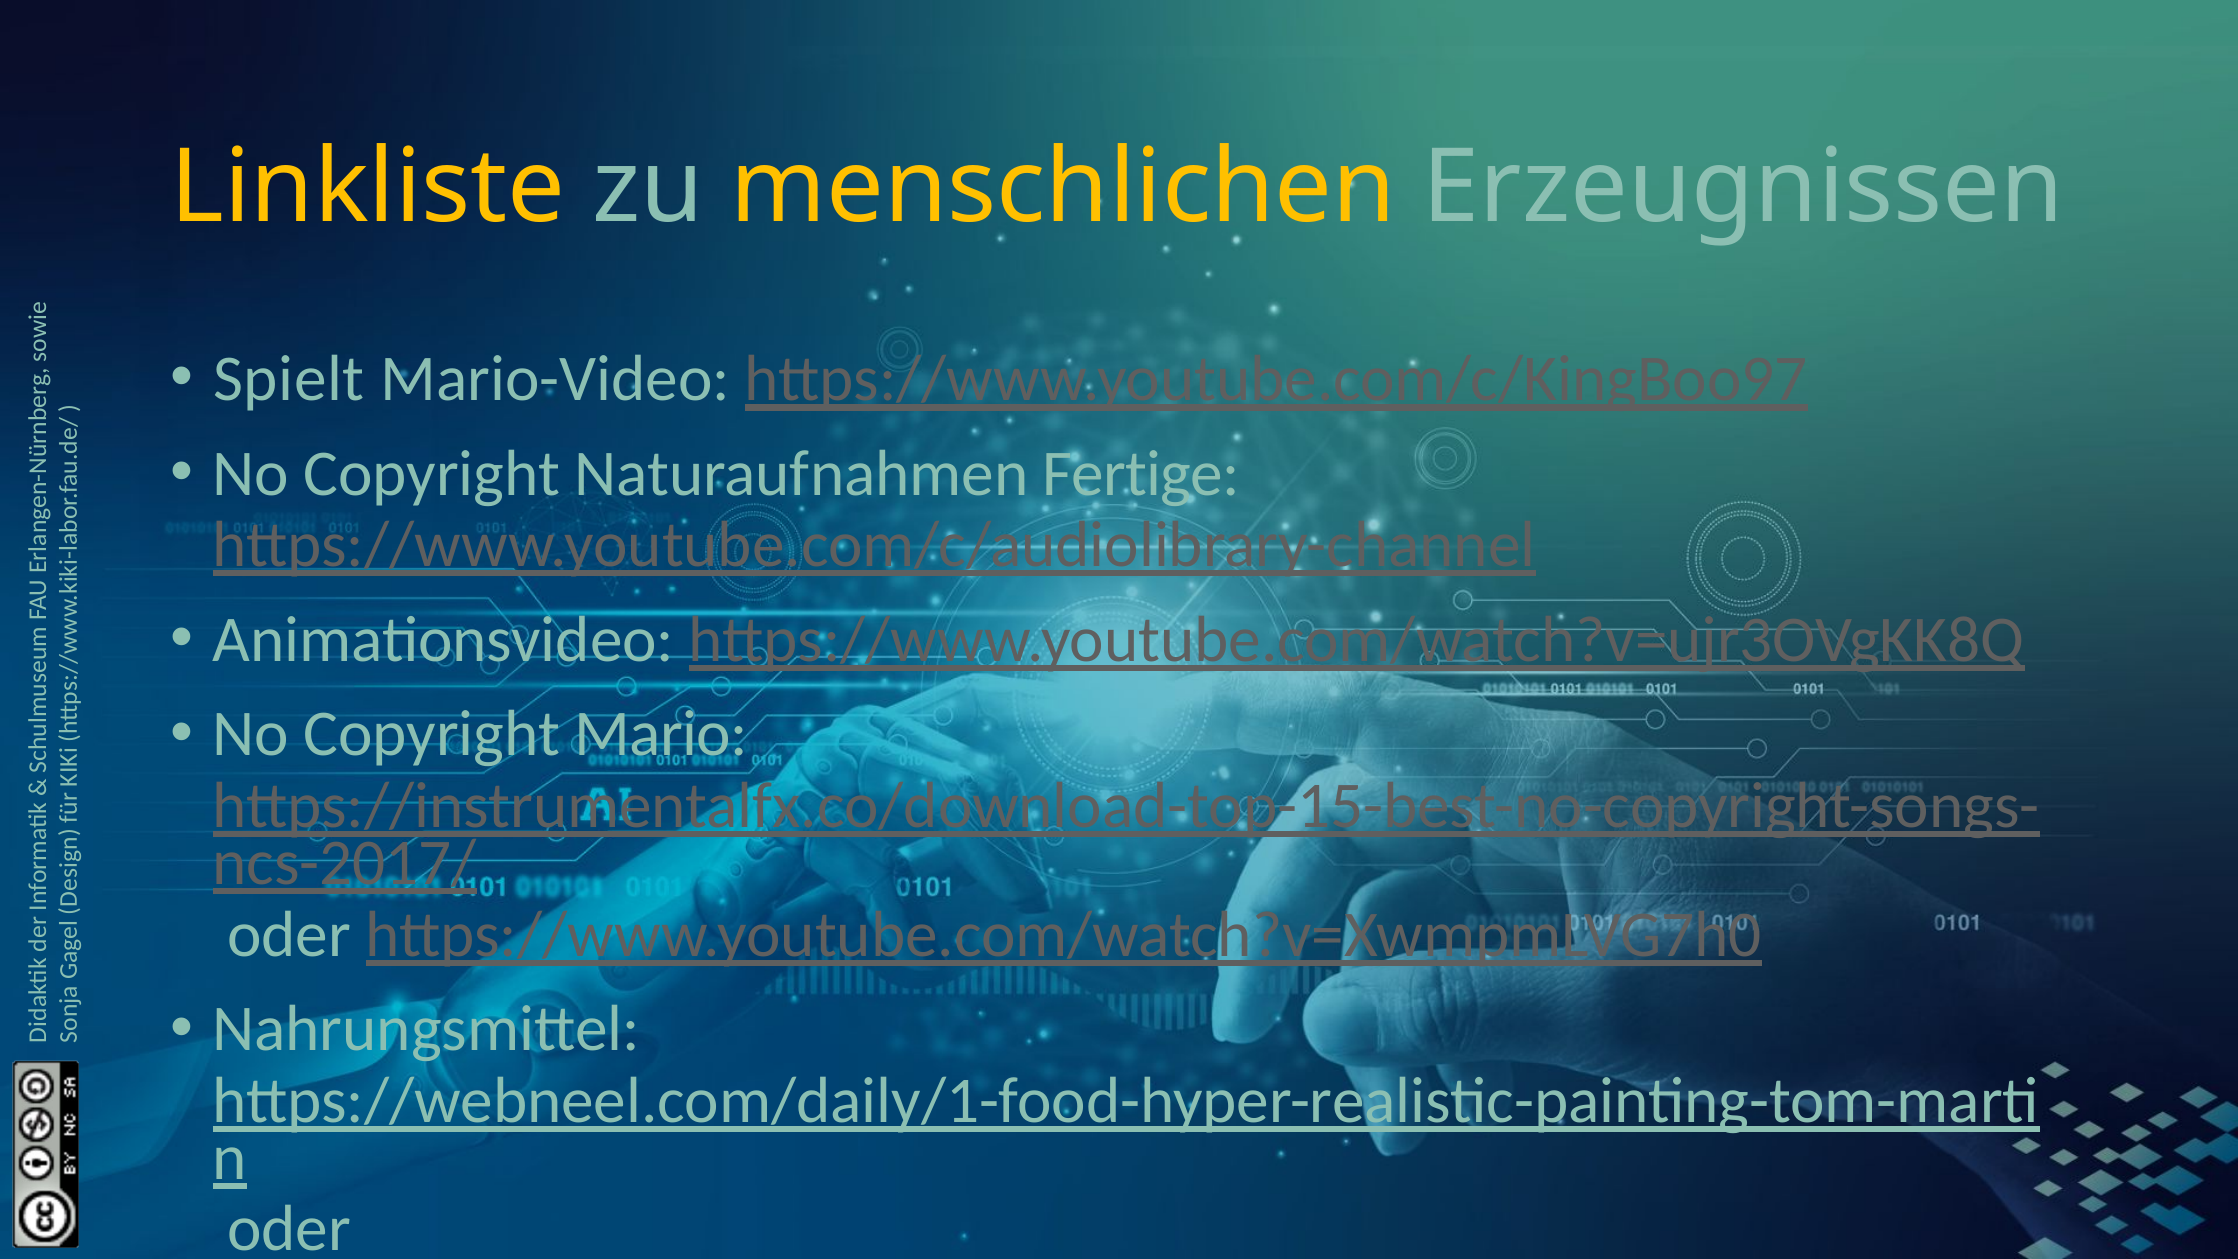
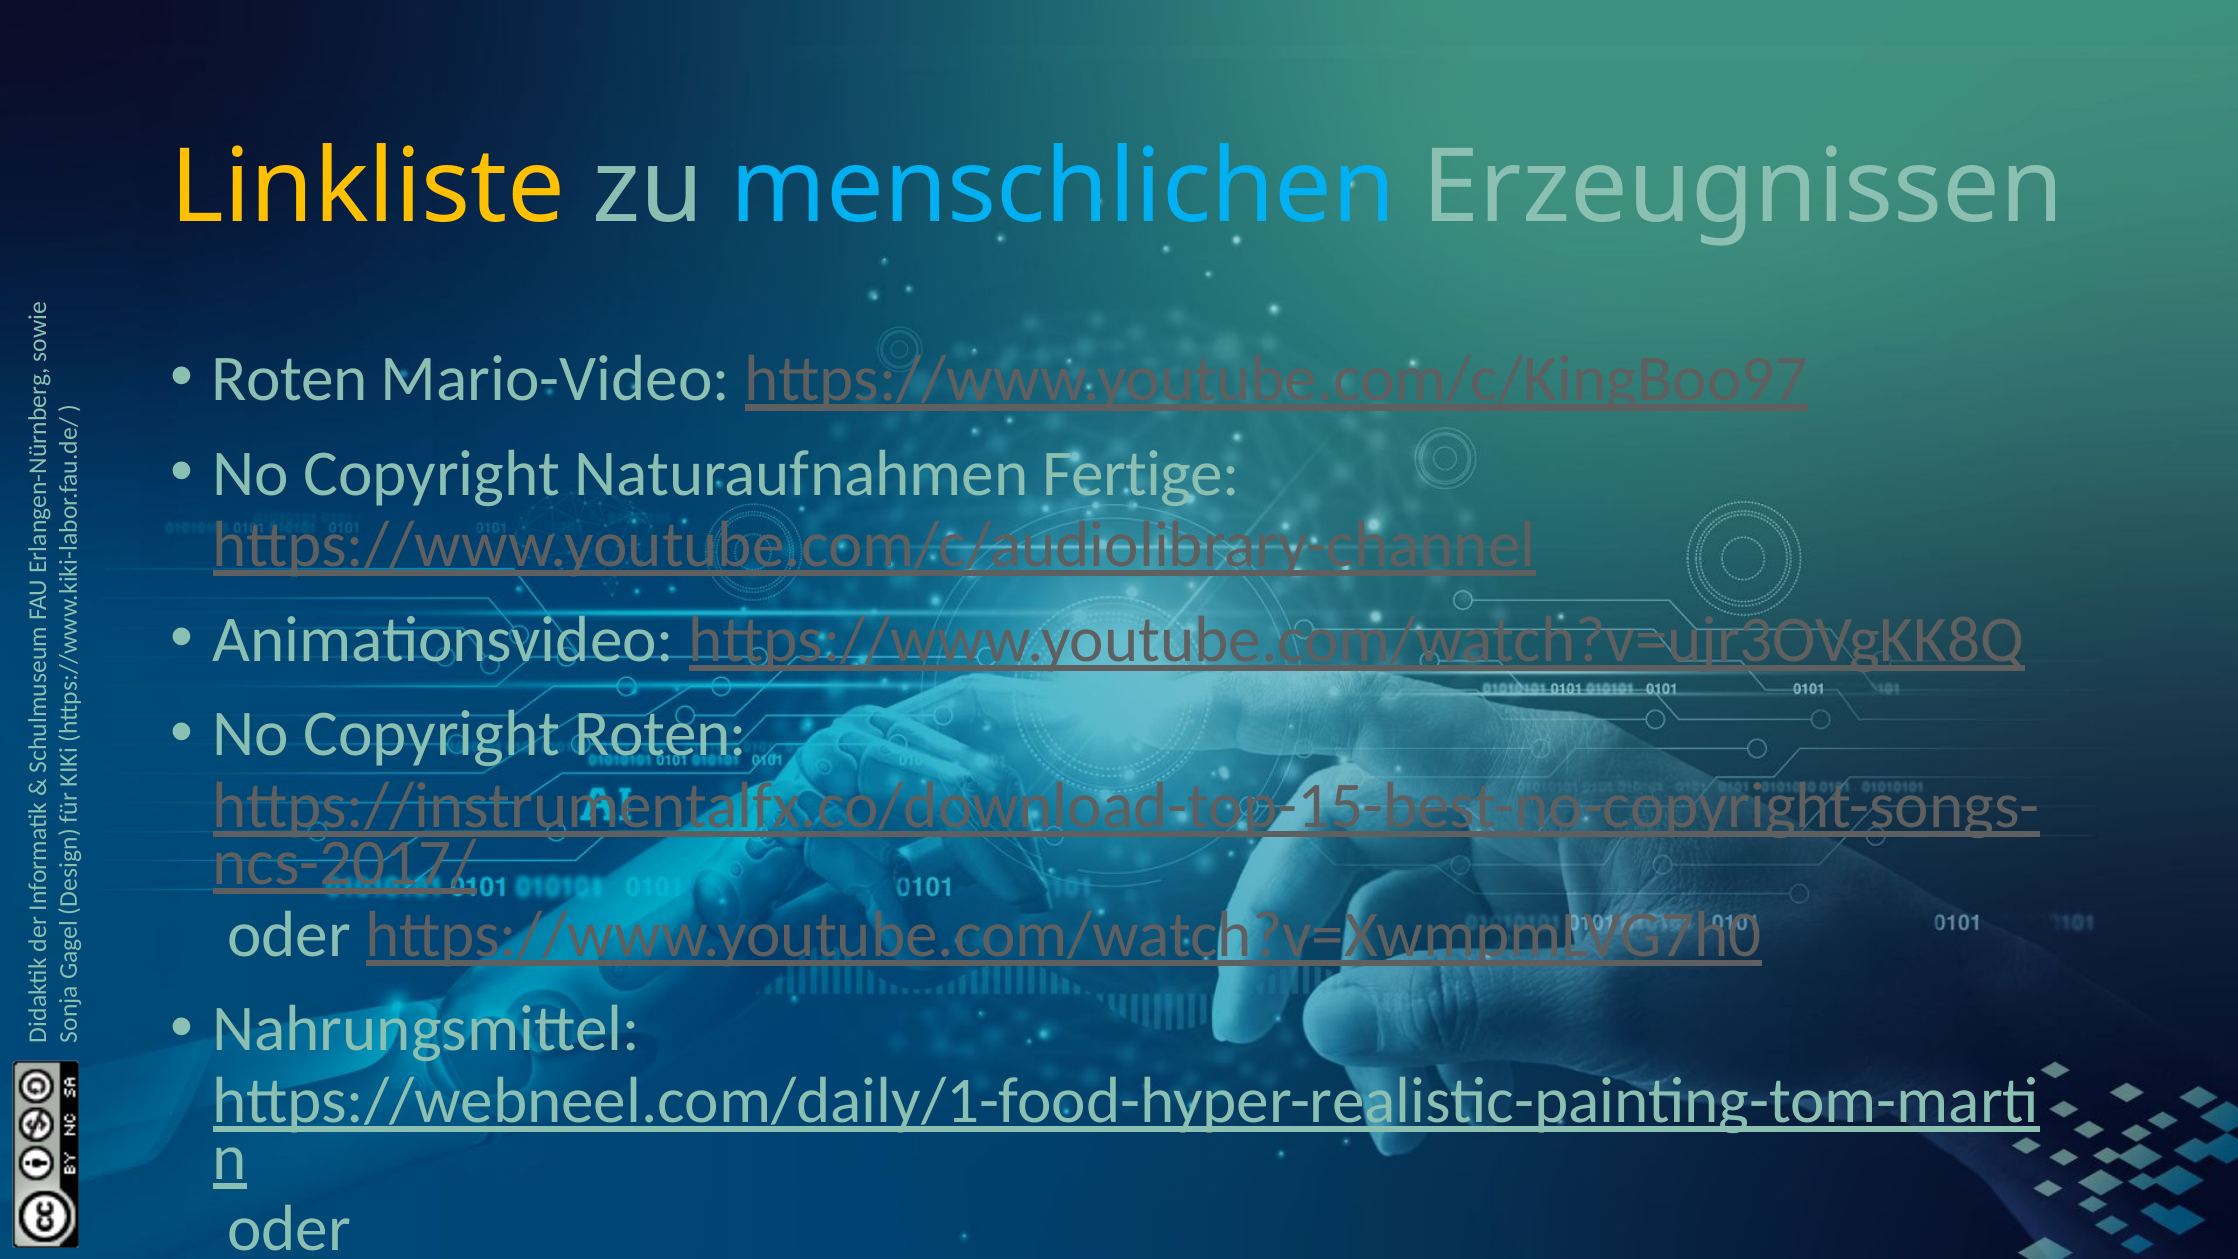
menschlichen colour: yellow -> light blue (1063, 188)
Spielt: Spielt -> Roten (290, 379)
Copyright Mario: Mario -> Roten (661, 734)
